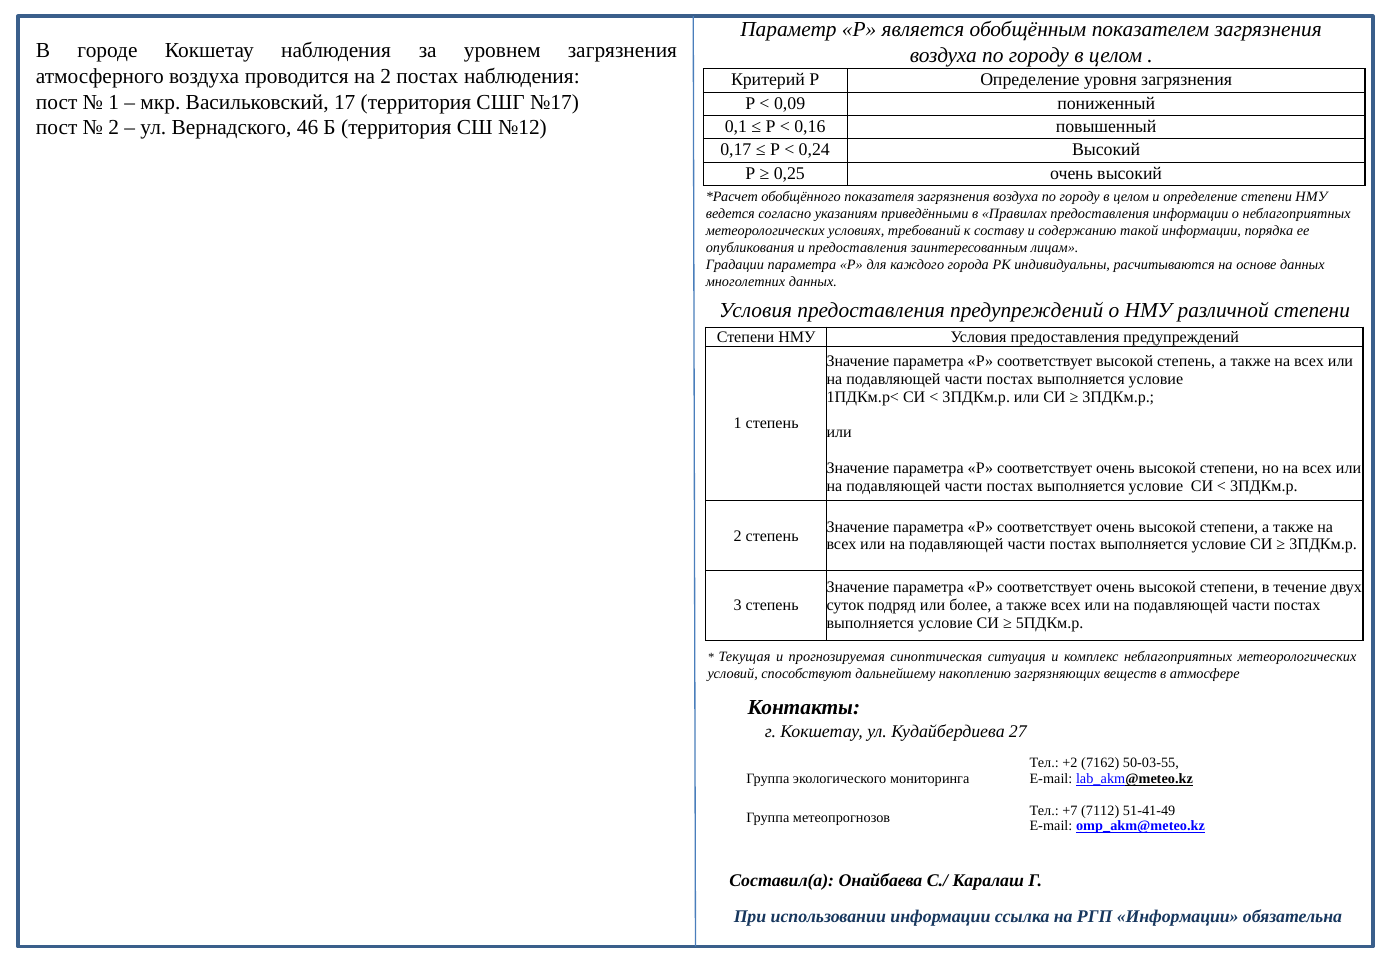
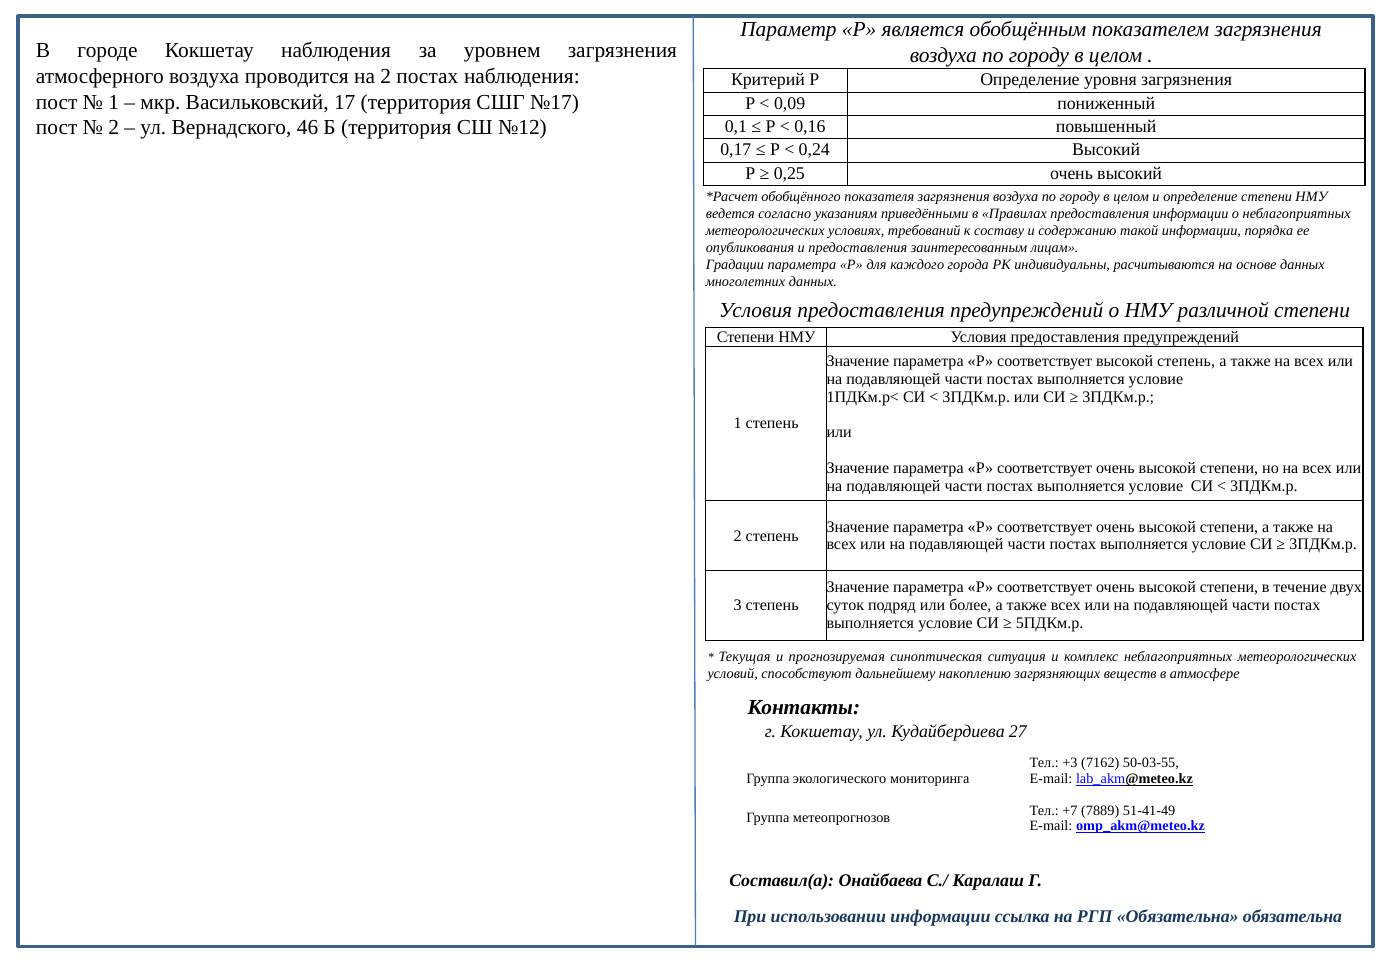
+2: +2 -> +3 (1070, 763)
7112: 7112 -> 7889 (1100, 810)
РГП Информации: Информации -> Обязательна (1178, 917)
